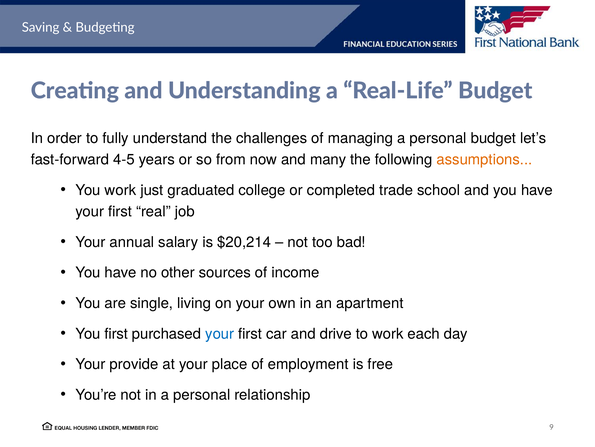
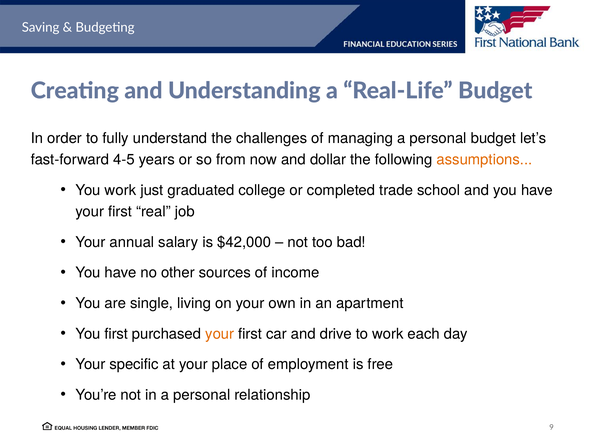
many: many -> dollar (328, 159)
$20,214: $20,214 -> $42,000 (244, 242)
your colour: blue -> orange (220, 333)
provide: provide -> specific (134, 364)
